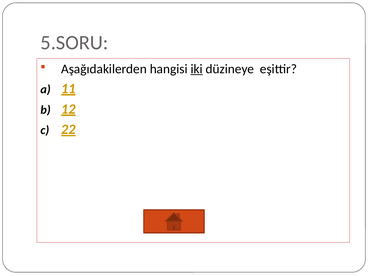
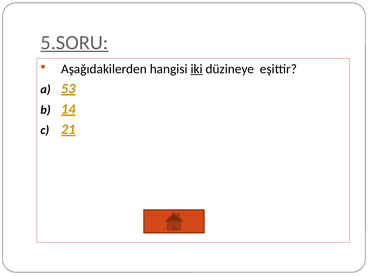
5.SORU underline: none -> present (74, 43)
11: 11 -> 53 (68, 89)
12: 12 -> 14 (68, 109)
22: 22 -> 21 (68, 129)
